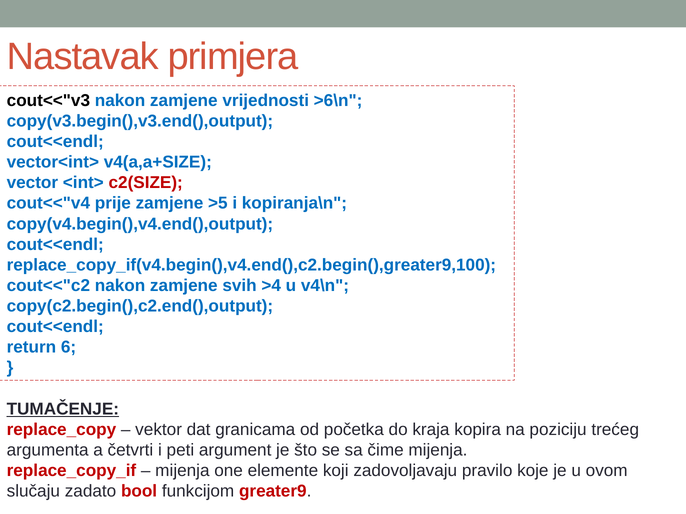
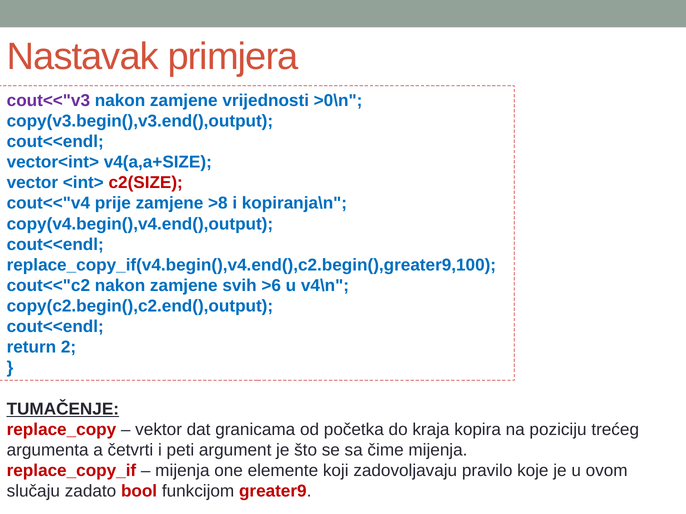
cout<<"v3 colour: black -> purple (48, 101)
>6\n: >6\n -> >0\n (338, 101)
>5: >5 -> >8 (218, 203)
>4: >4 -> >6 (271, 286)
6: 6 -> 2 (69, 348)
